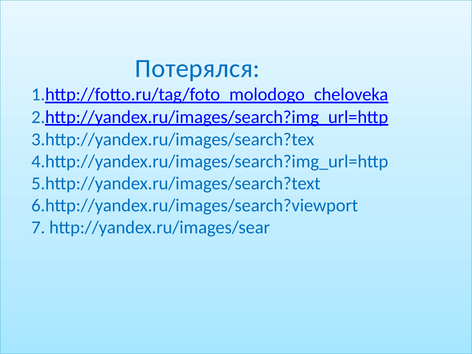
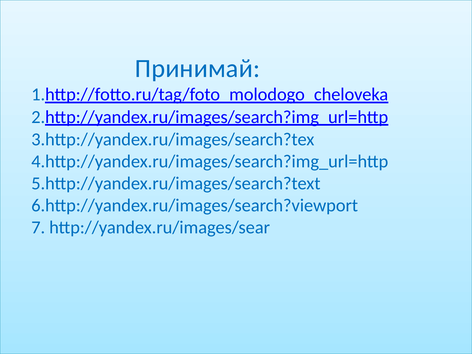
Потерялся: Потерялся -> Принимай (197, 68)
